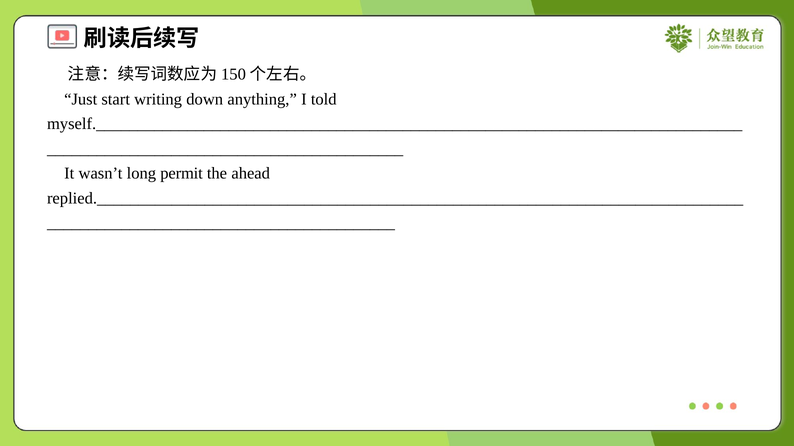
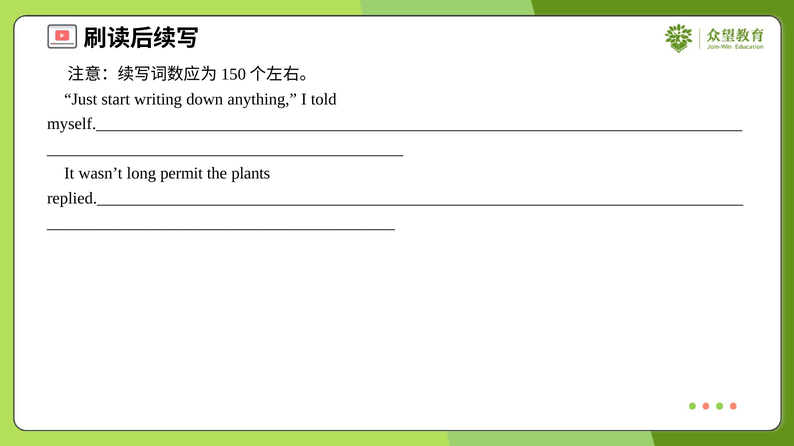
ahead: ahead -> plants (251, 174)
